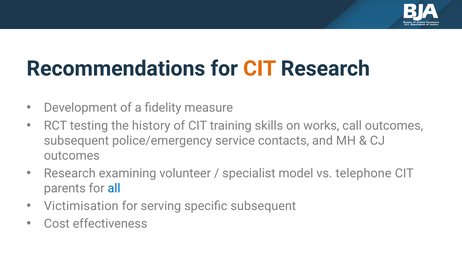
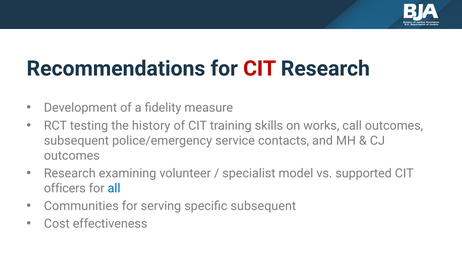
CIT colour: orange -> red (260, 69)
telephone: telephone -> supported (364, 173)
parents: parents -> officers (65, 188)
Victimisation: Victimisation -> Communities (81, 206)
